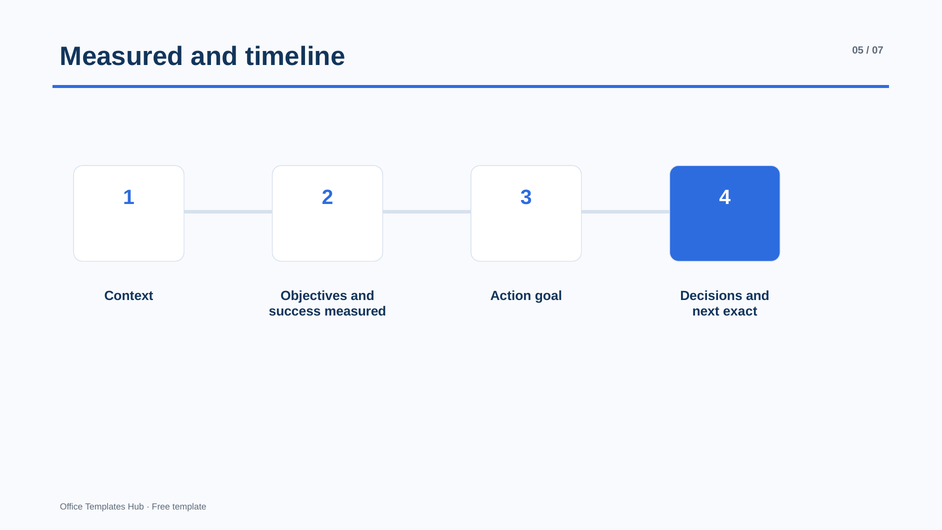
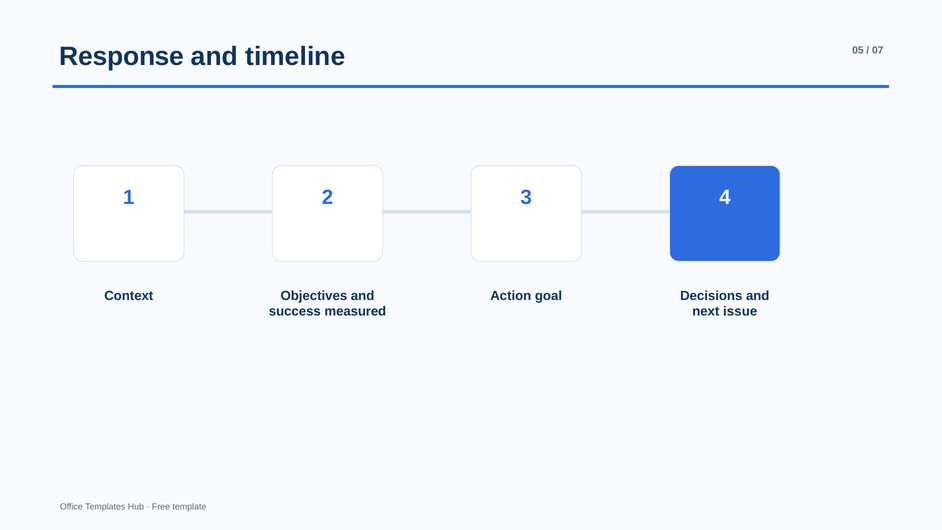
Measured: Measured -> Response (122, 57)
exact: exact -> issue (740, 312)
